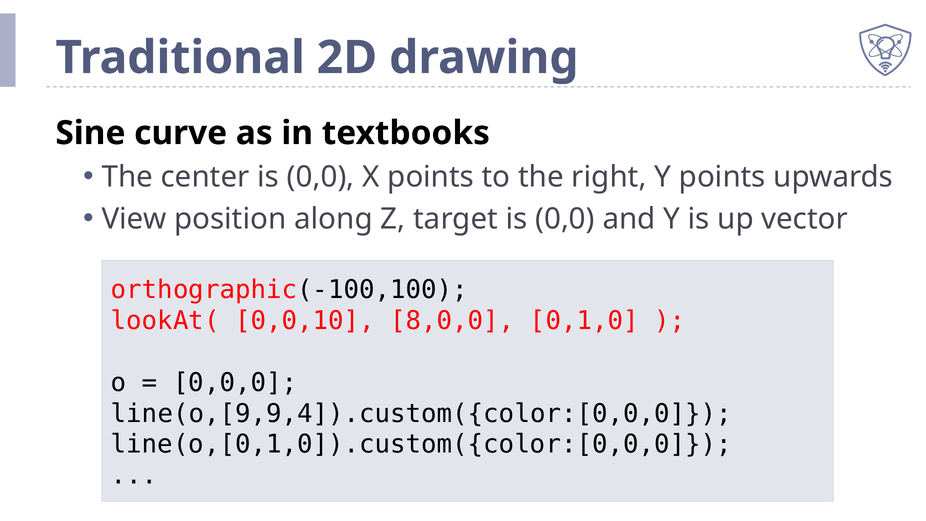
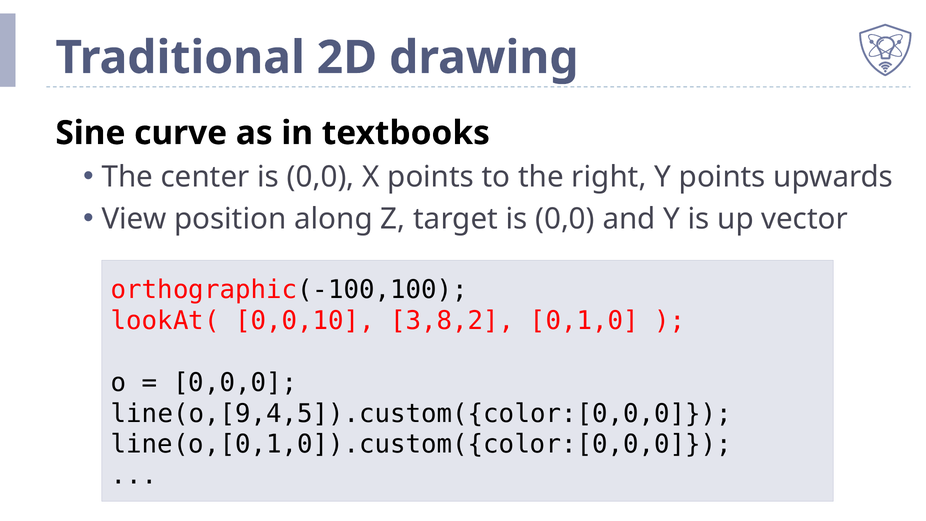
8,0,0: 8,0,0 -> 3,8,2 (452, 321)
line(o,[9,9,4]).custom({color:[0,0,0: line(o,[9,9,4]).custom({color:[0,0,0 -> line(o,[9,4,5]).custom({color:[0,0,0 (421, 413)
